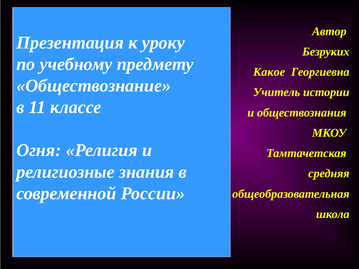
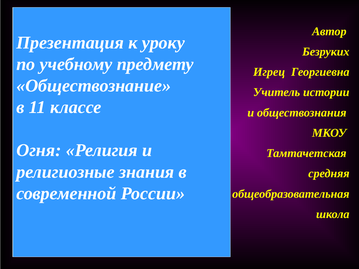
Какое: Какое -> Игрец (269, 72)
